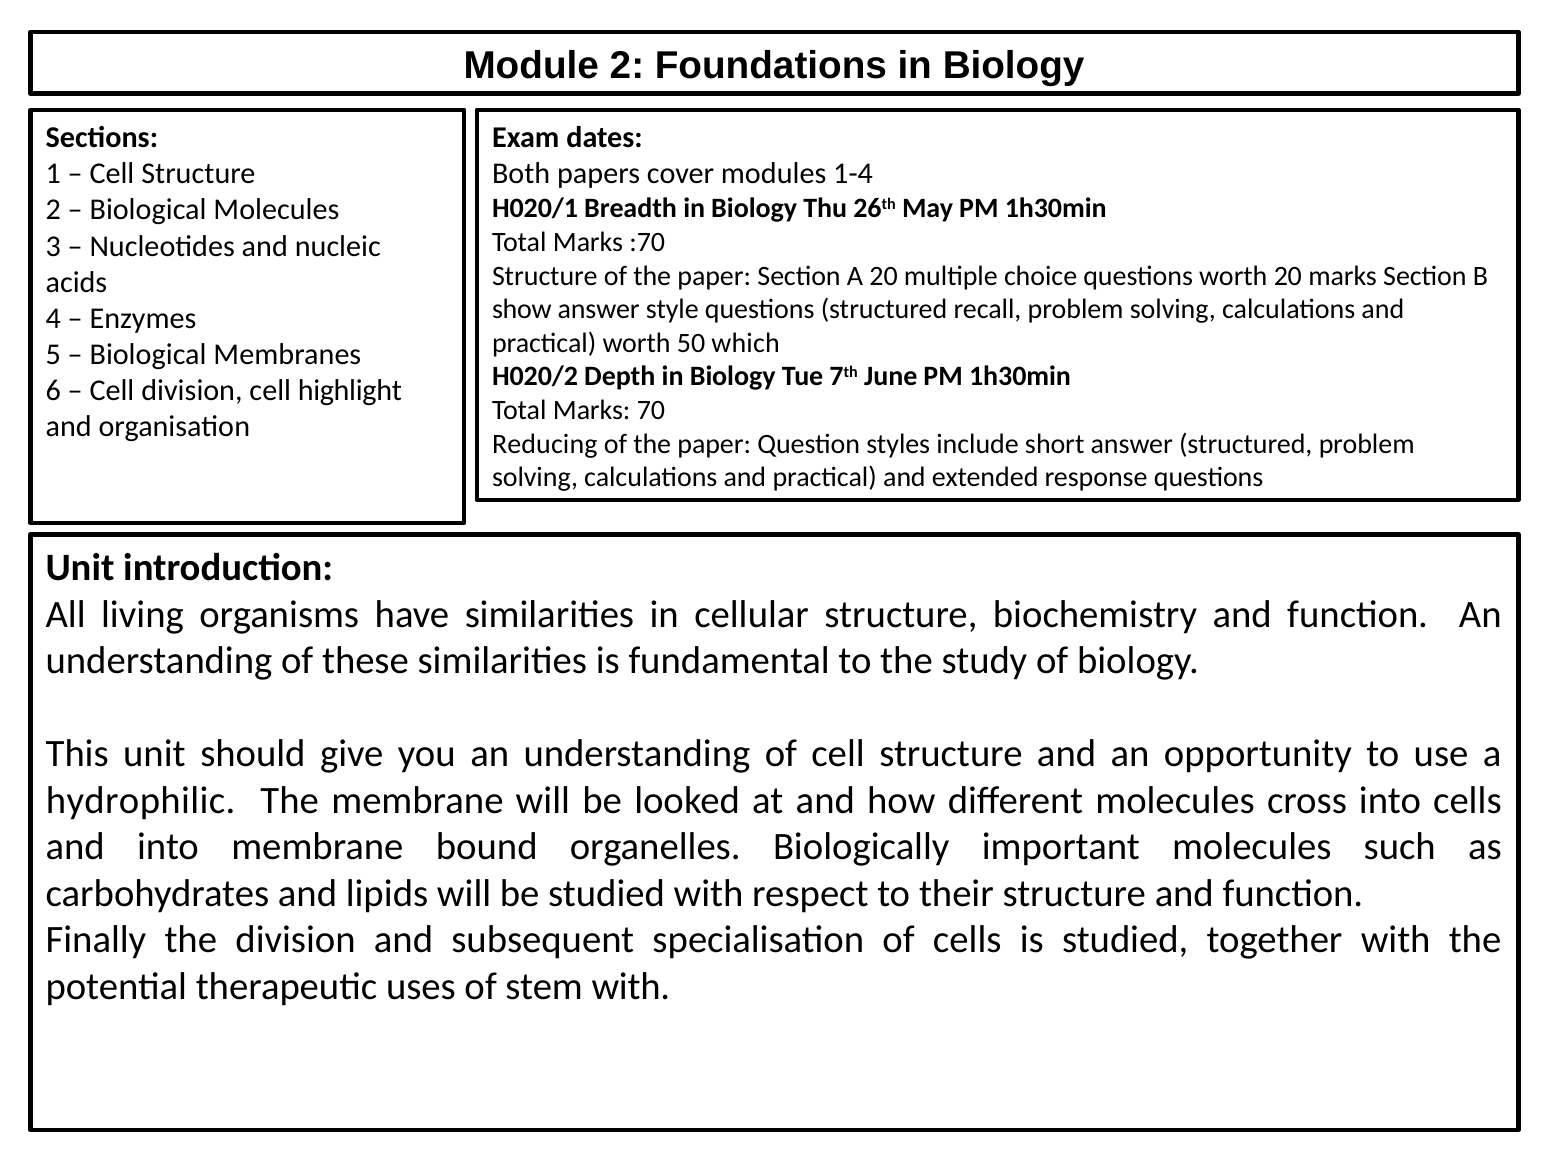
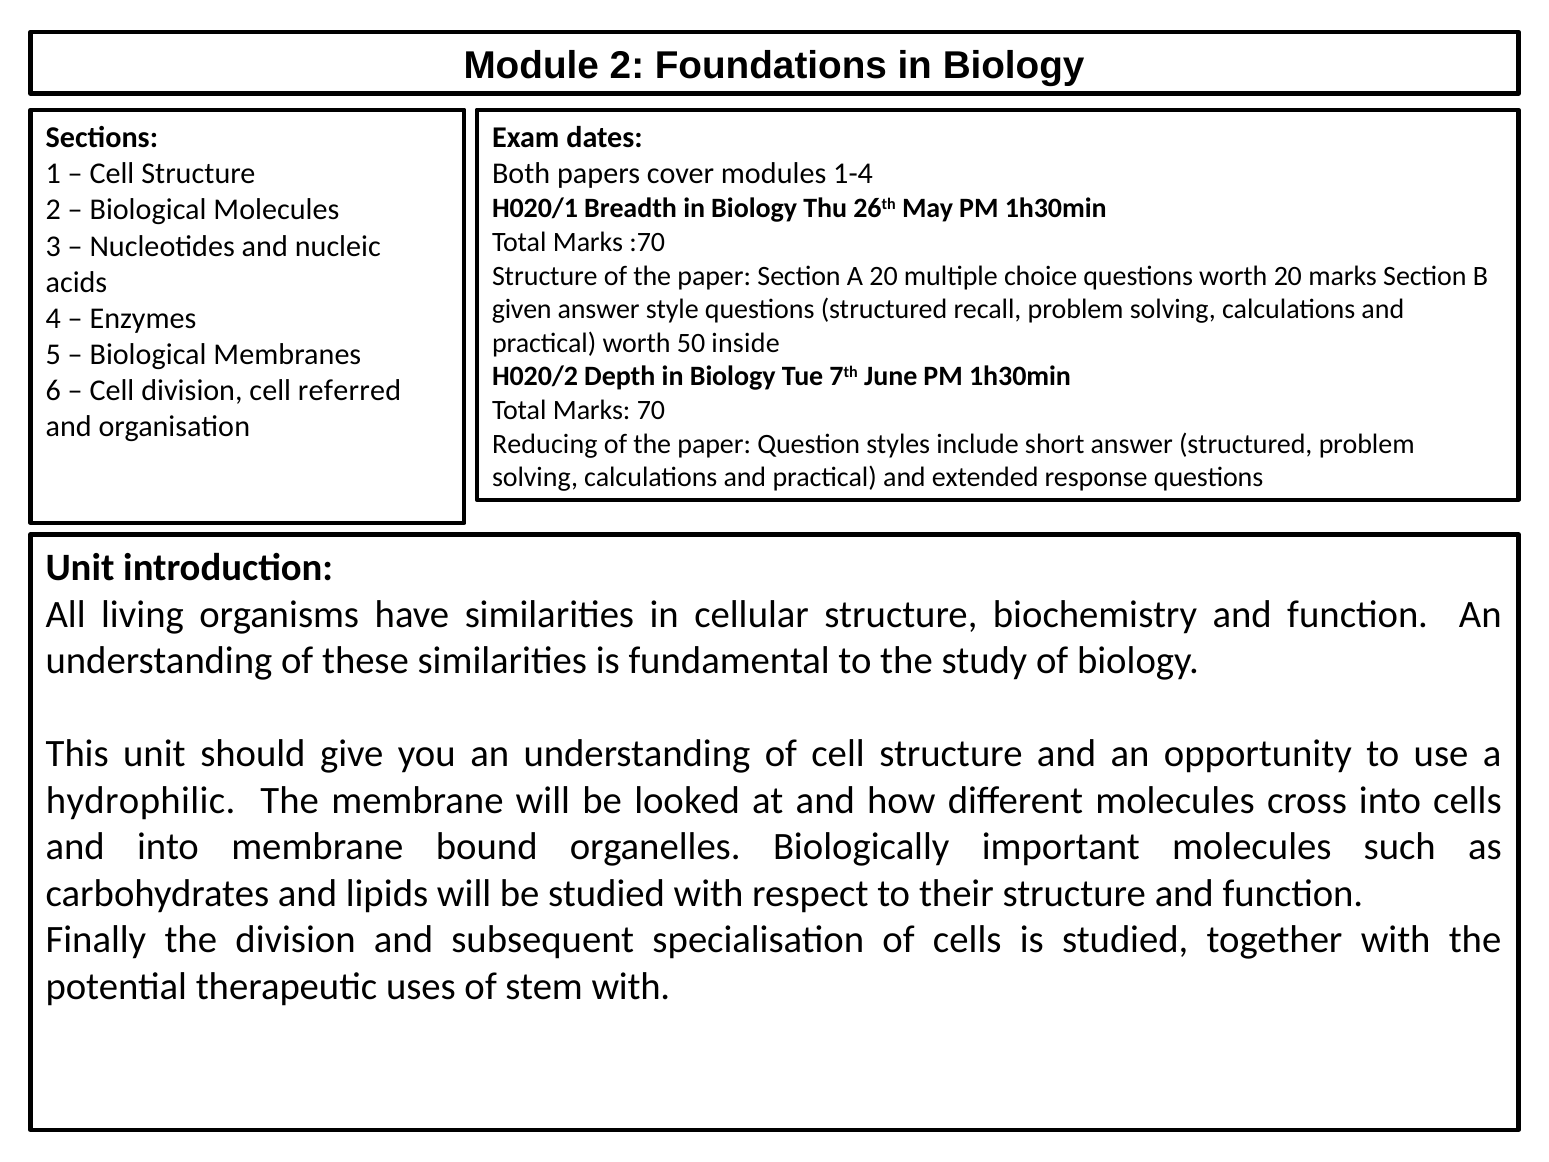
show: show -> given (522, 309)
which: which -> inside (746, 343)
highlight: highlight -> referred (350, 391)
